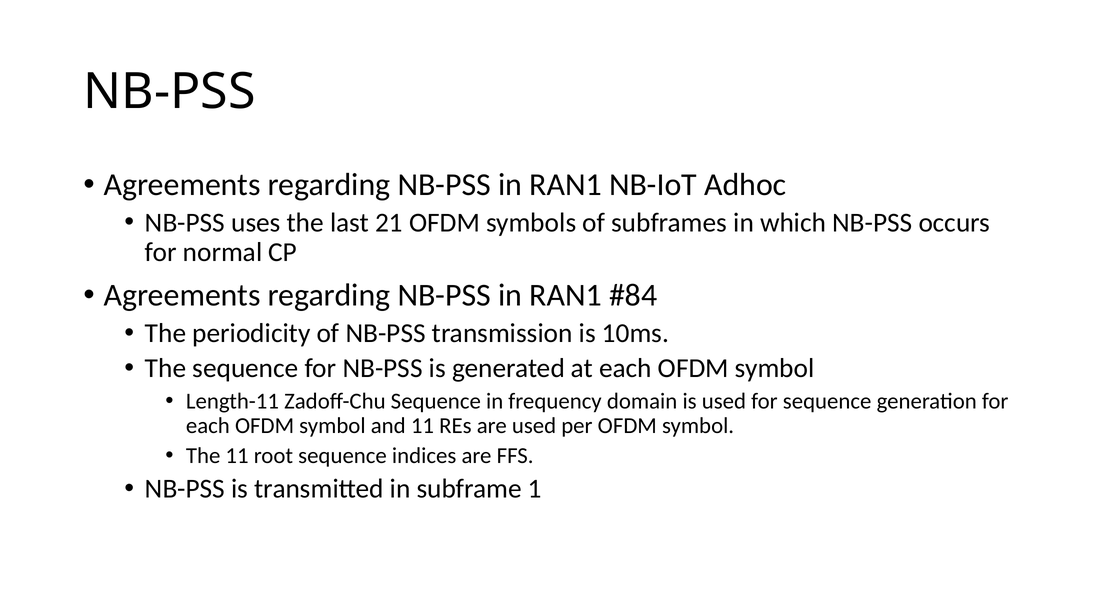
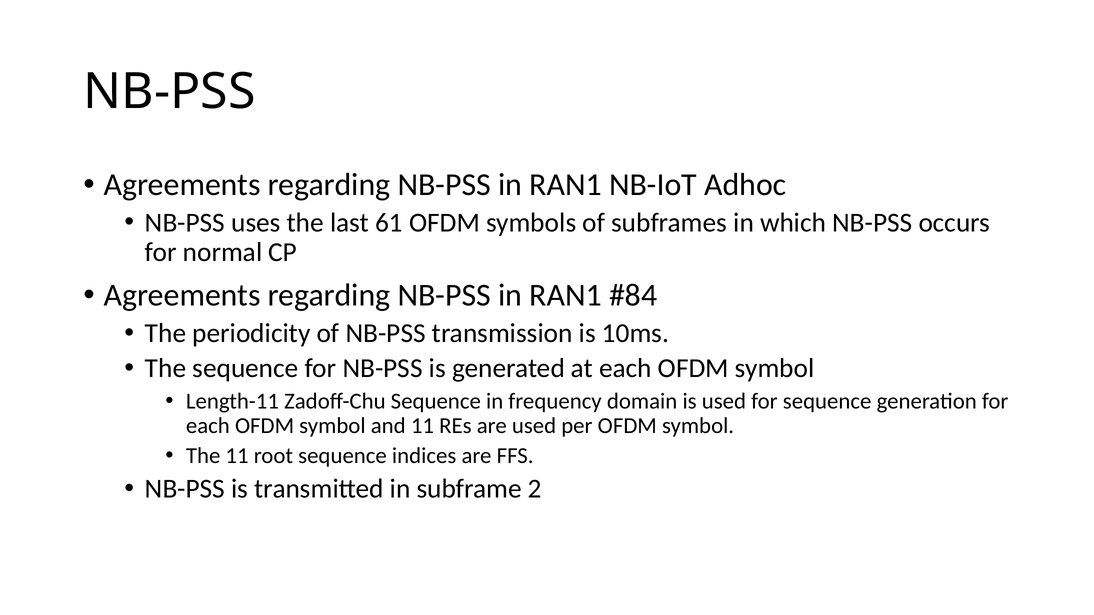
21: 21 -> 61 (389, 223)
1: 1 -> 2 (535, 489)
